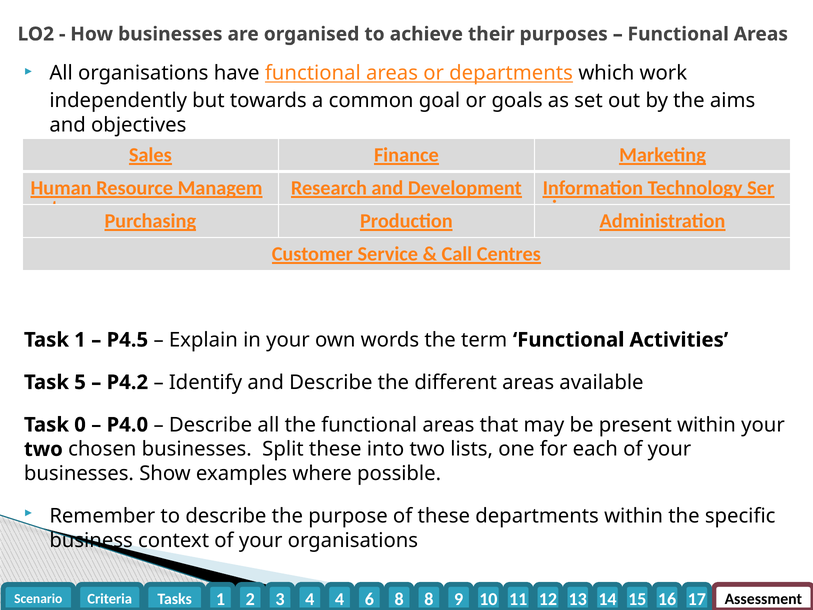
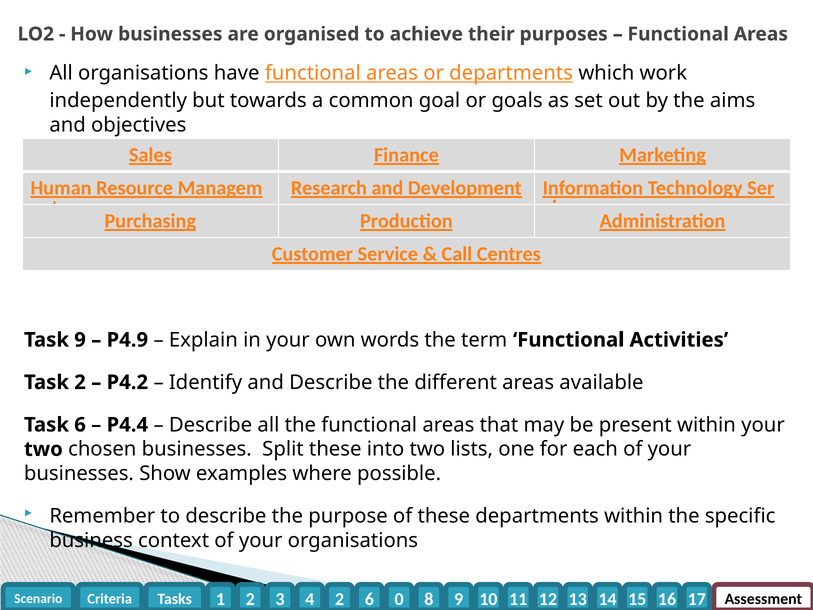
Task 1: 1 -> 9 (80, 340)
P4.5: P4.5 -> P4.9 (127, 340)
Task 5: 5 -> 2 (80, 382)
Task 0: 0 -> 6 (80, 425)
P4.0: P4.0 -> P4.4 (127, 425)
4: 4 -> 2 (340, 599)
6 8: 8 -> 0 (399, 599)
